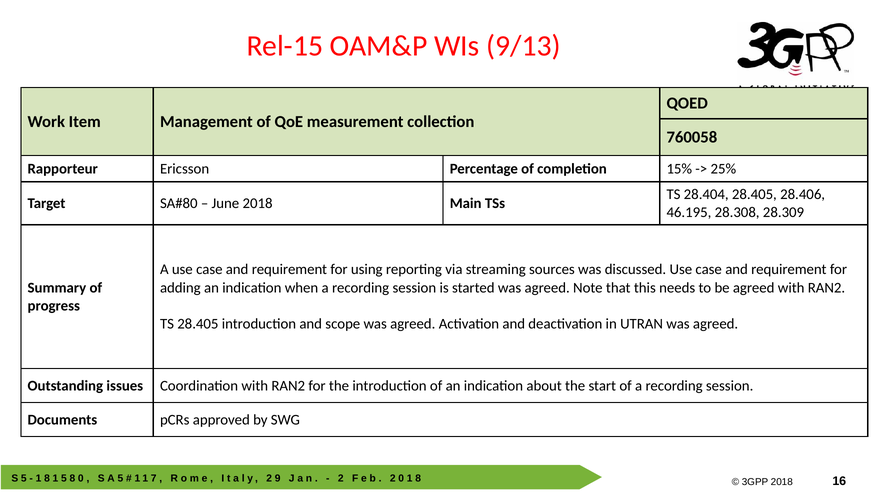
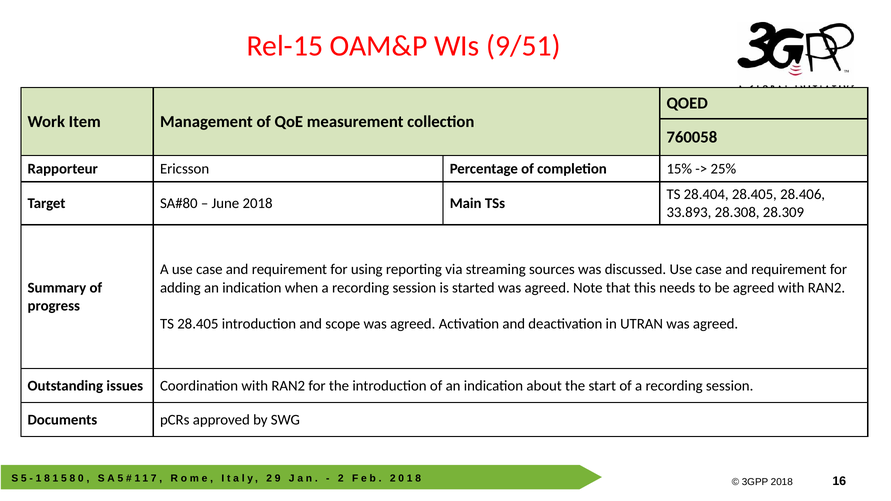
9/13: 9/13 -> 9/51 (524, 46)
46.195: 46.195 -> 33.893 (689, 213)
